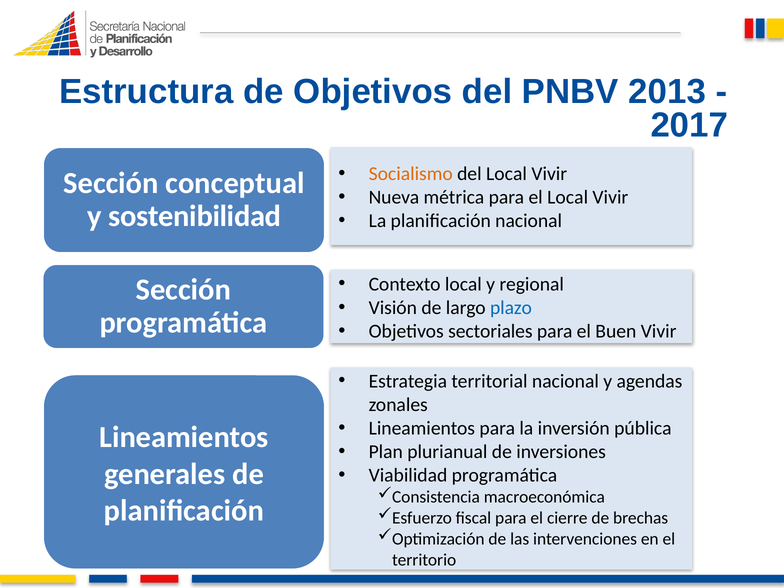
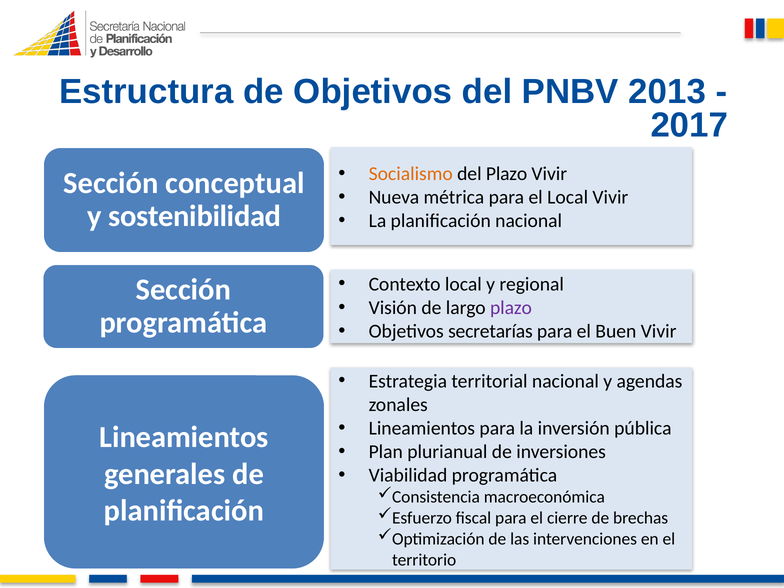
del Local: Local -> Plazo (507, 174)
plazo colour: blue -> purple (511, 308)
sectoriales: sectoriales -> secretarías (490, 331)
